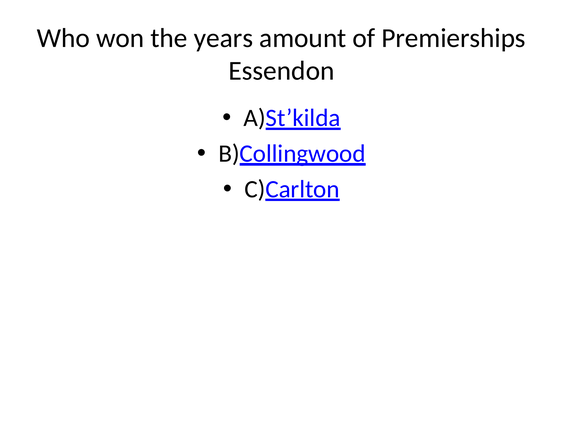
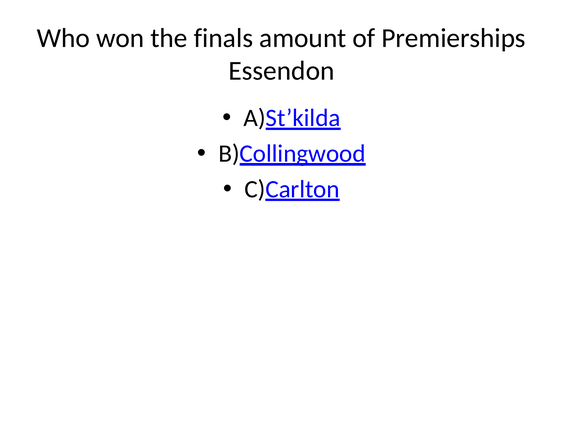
years: years -> finals (223, 38)
